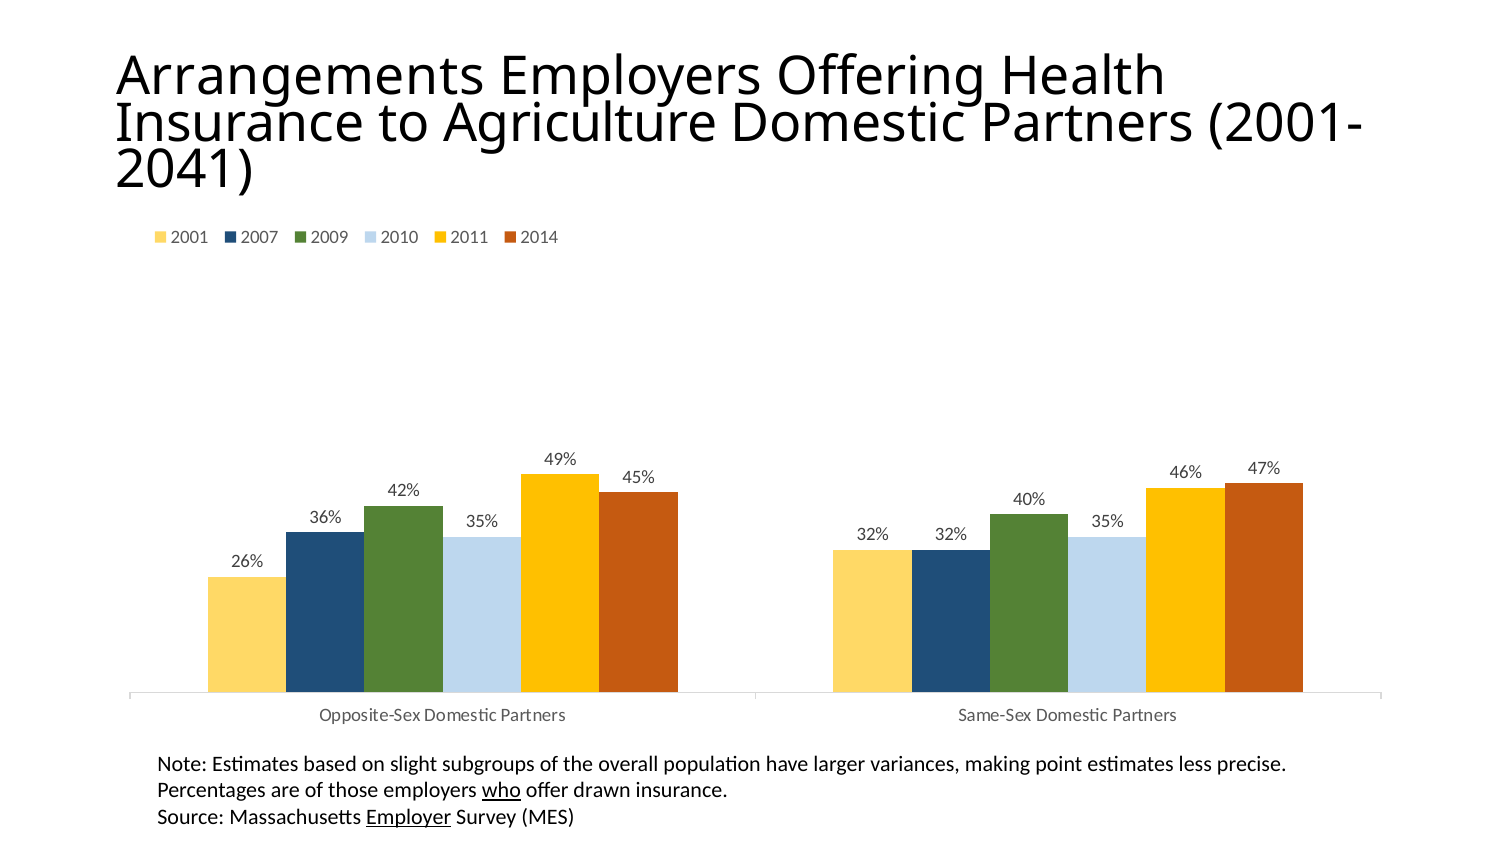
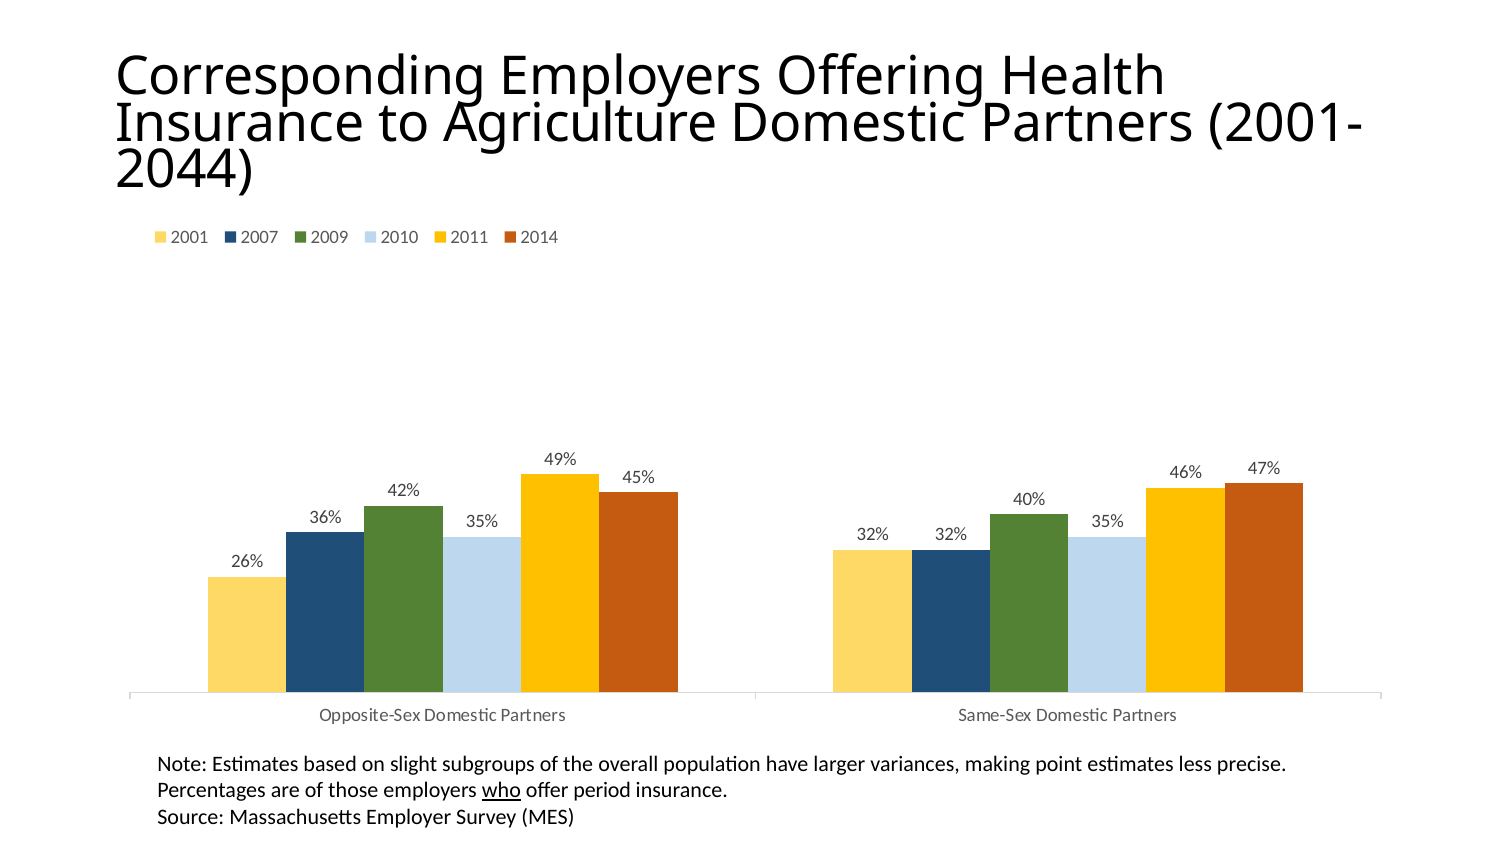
Arrangements: Arrangements -> Corresponding (301, 77)
2041: 2041 -> 2044 (184, 170)
drawn: drawn -> period (602, 790)
Employer underline: present -> none (409, 817)
